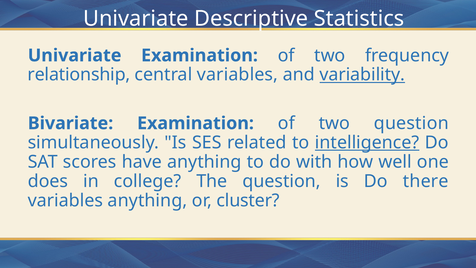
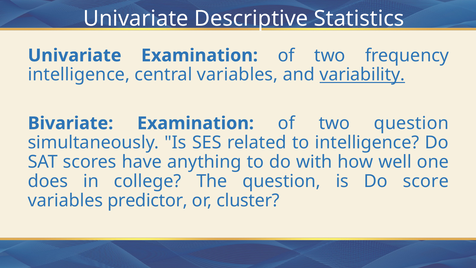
relationship: relationship -> intelligence (79, 75)
intelligence underline: present -> none (367, 142)
there: there -> score (426, 181)
variables anything: anything -> predictor (148, 200)
